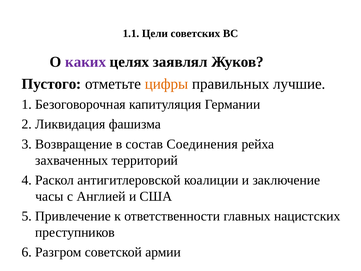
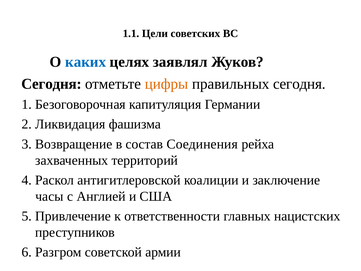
каких colour: purple -> blue (86, 62)
Пустого: Пустого -> Сегодня (51, 84)
правильных лучшие: лучшие -> сегодня (299, 84)
